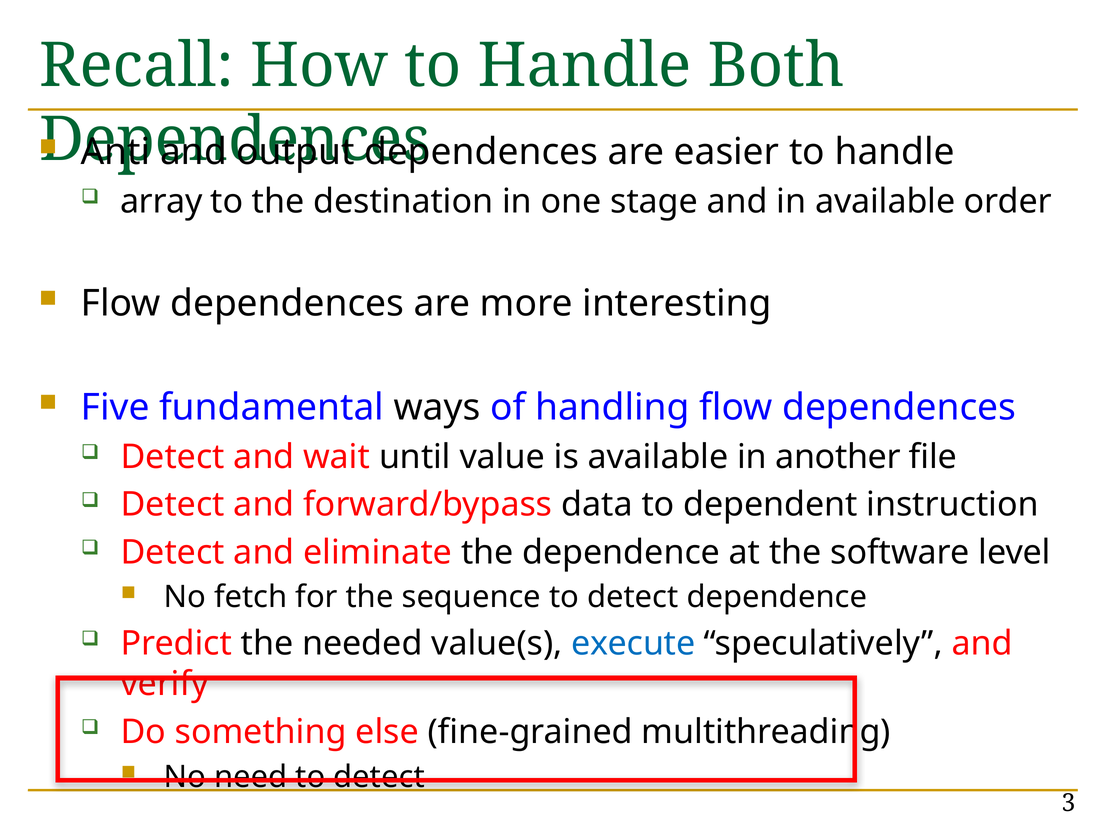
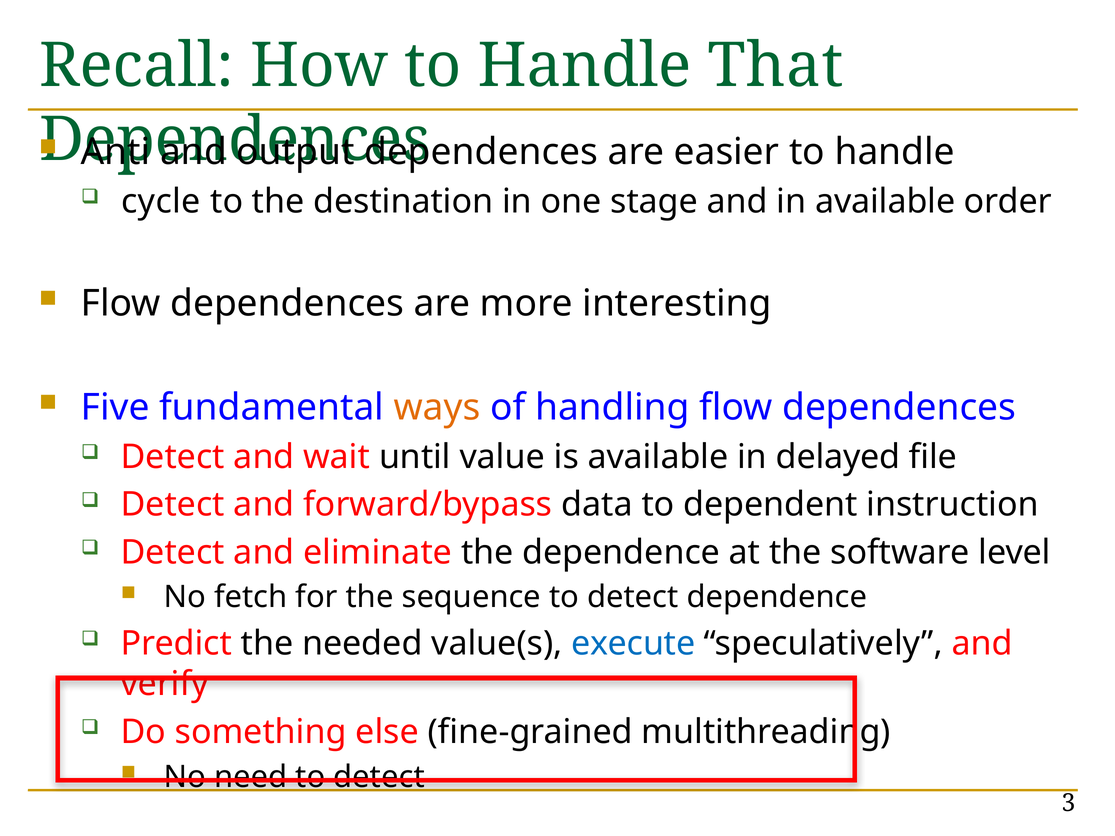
Both: Both -> That (776, 66)
array: array -> cycle (161, 201)
ways colour: black -> orange (437, 408)
another: another -> delayed (838, 457)
